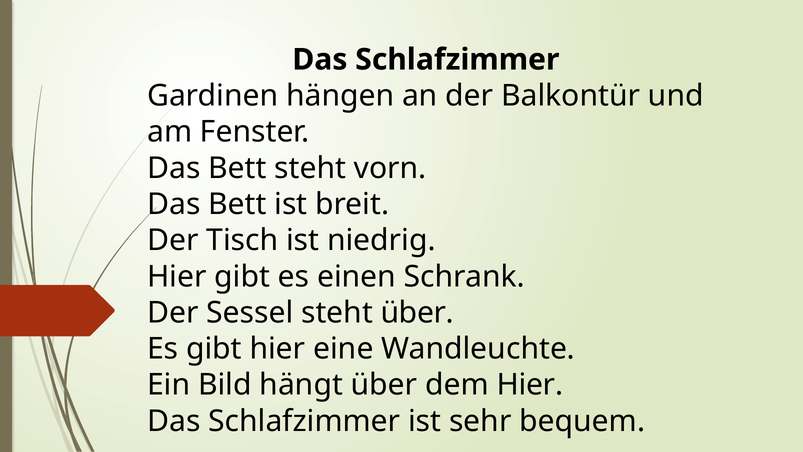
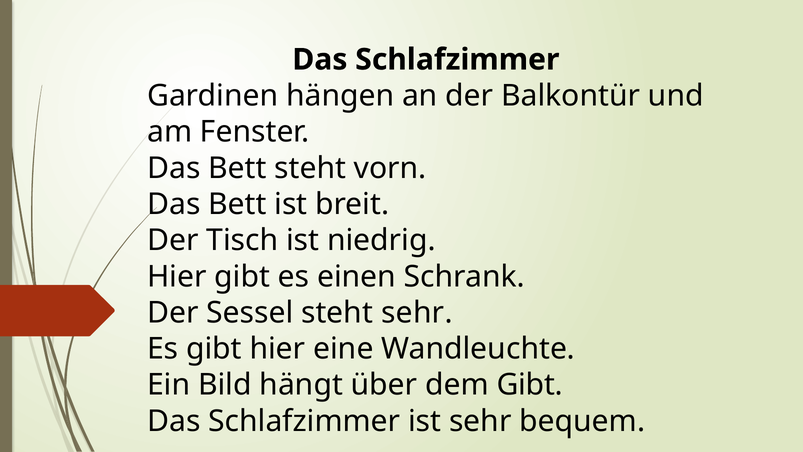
steht über: über -> sehr (417, 313)
dem Hier: Hier -> Gibt (530, 385)
